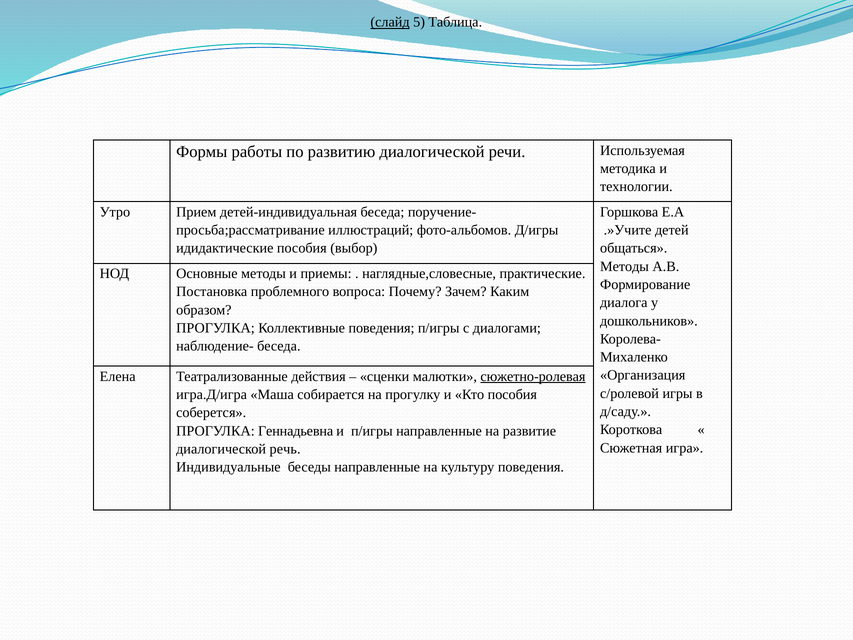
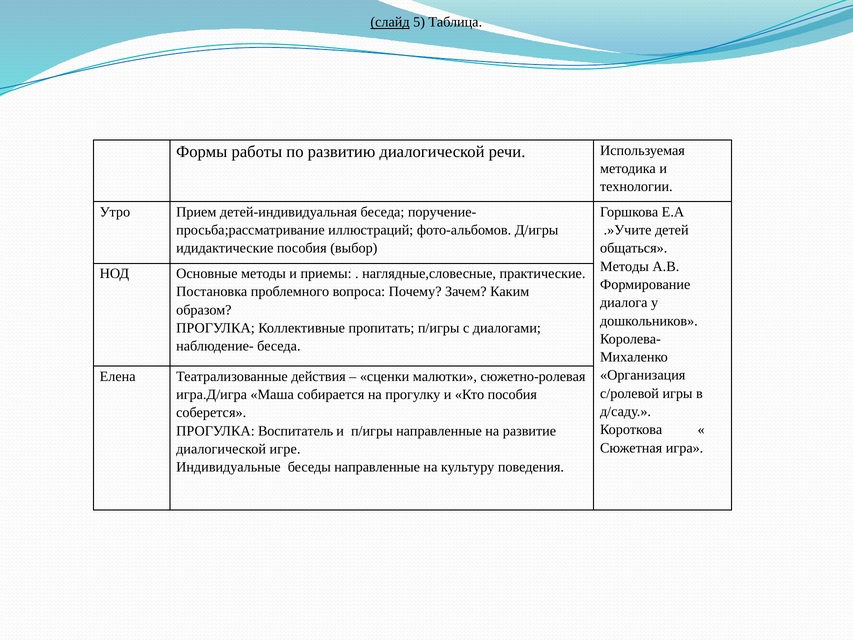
Коллективные поведения: поведения -> пропитать (381, 328)
сюжетно-ролевая underline: present -> none (533, 376)
Геннадьевна: Геннадьевна -> Воспитатель (296, 431)
речь: речь -> игре (285, 449)
